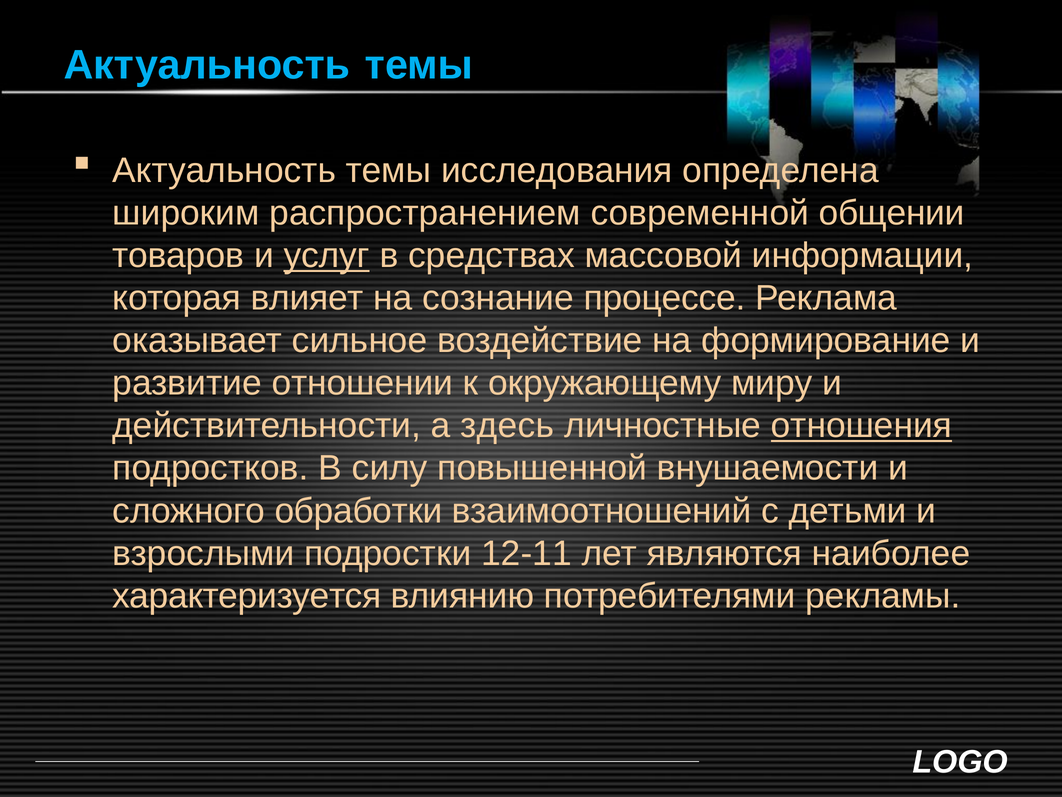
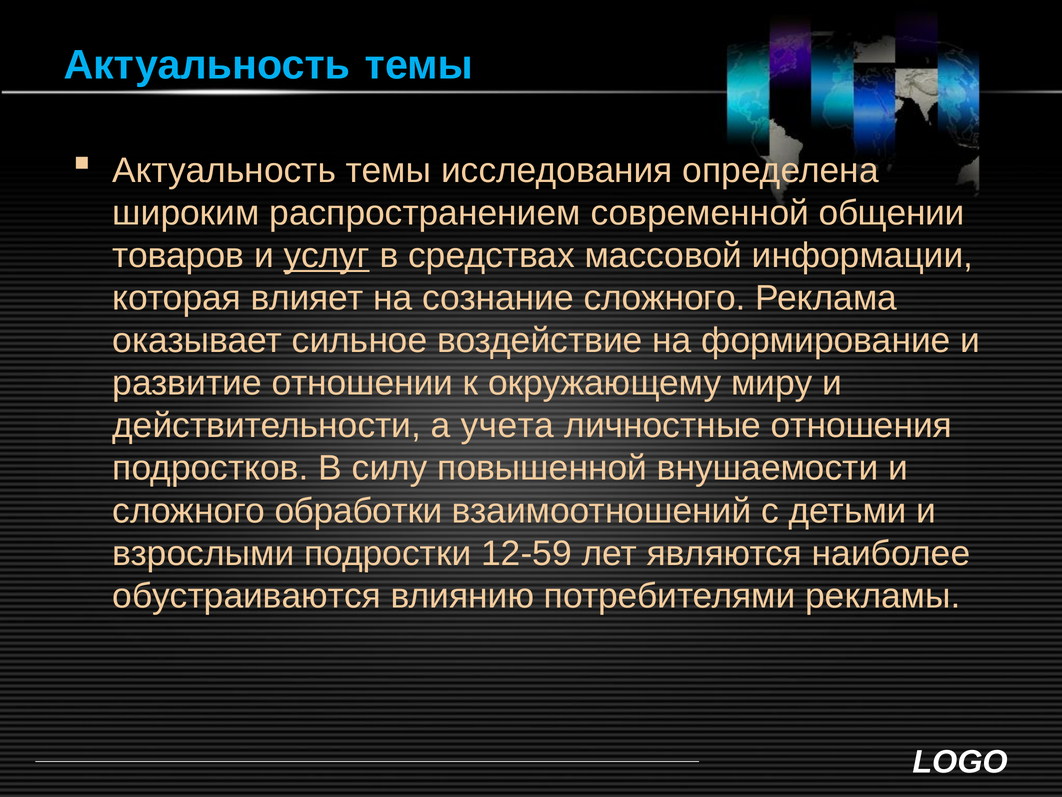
сознание процессе: процессе -> сложного (665, 298)
здесь: здесь -> учета (507, 426)
отношения underline: present -> none (861, 426)
12-11: 12-11 -> 12-59 (526, 553)
характеризуется: характеризуется -> обустраиваются (247, 595)
